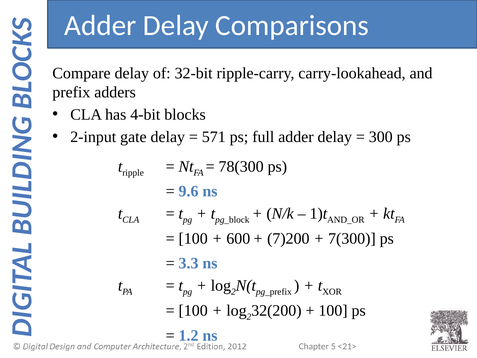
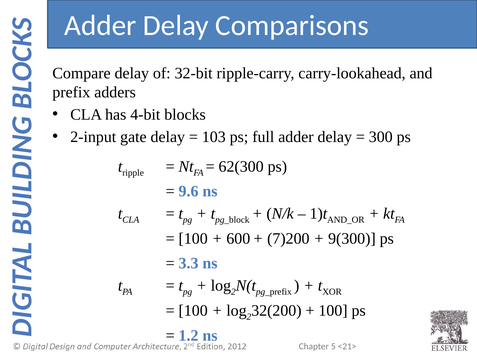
571: 571 -> 103 (214, 137)
78(300: 78(300 -> 62(300 (241, 166)
7(300: 7(300 -> 9(300 (352, 238)
